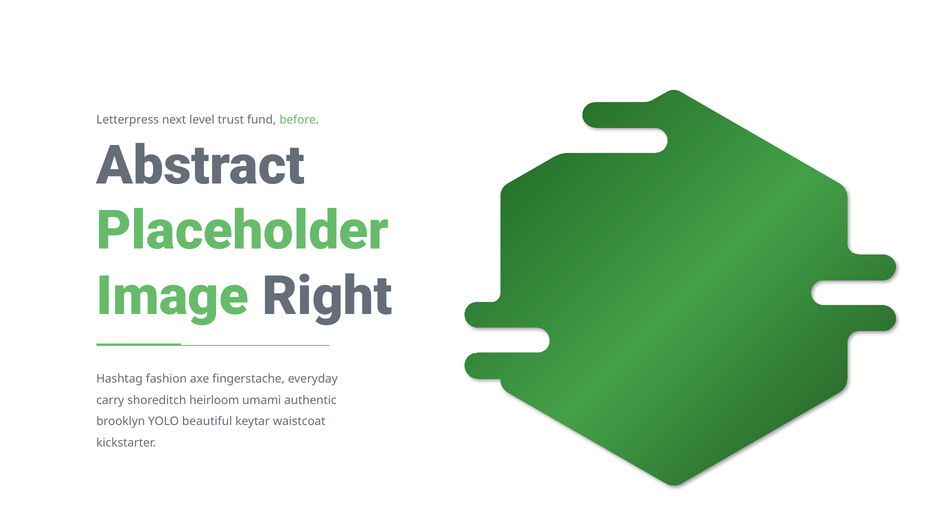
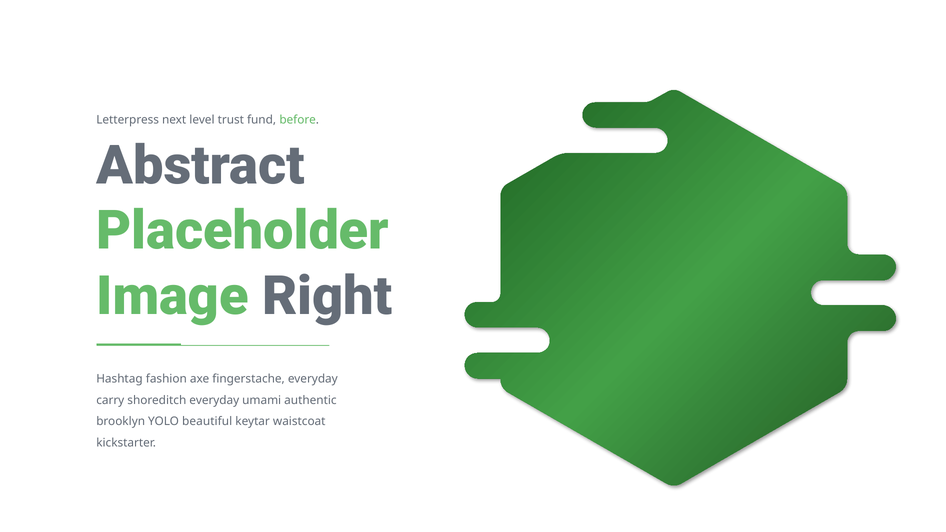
shoreditch heirloom: heirloom -> everyday (214, 400)
